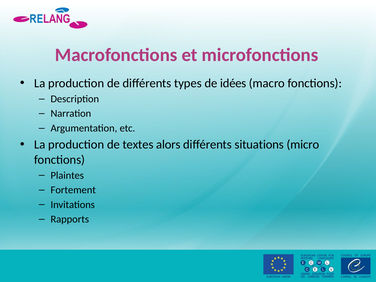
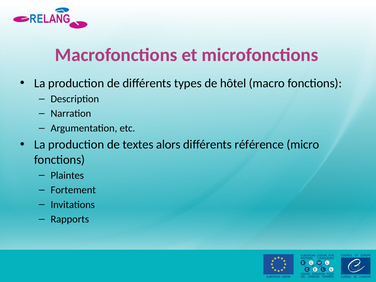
idées: idées -> hôtel (233, 83)
situations: situations -> référence (259, 145)
